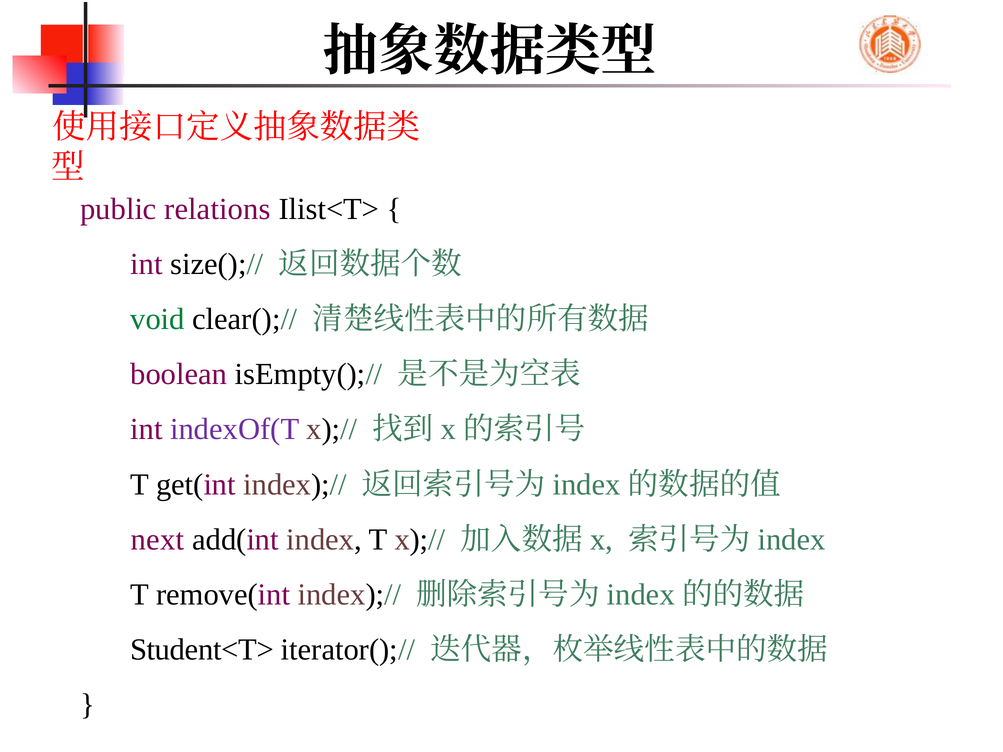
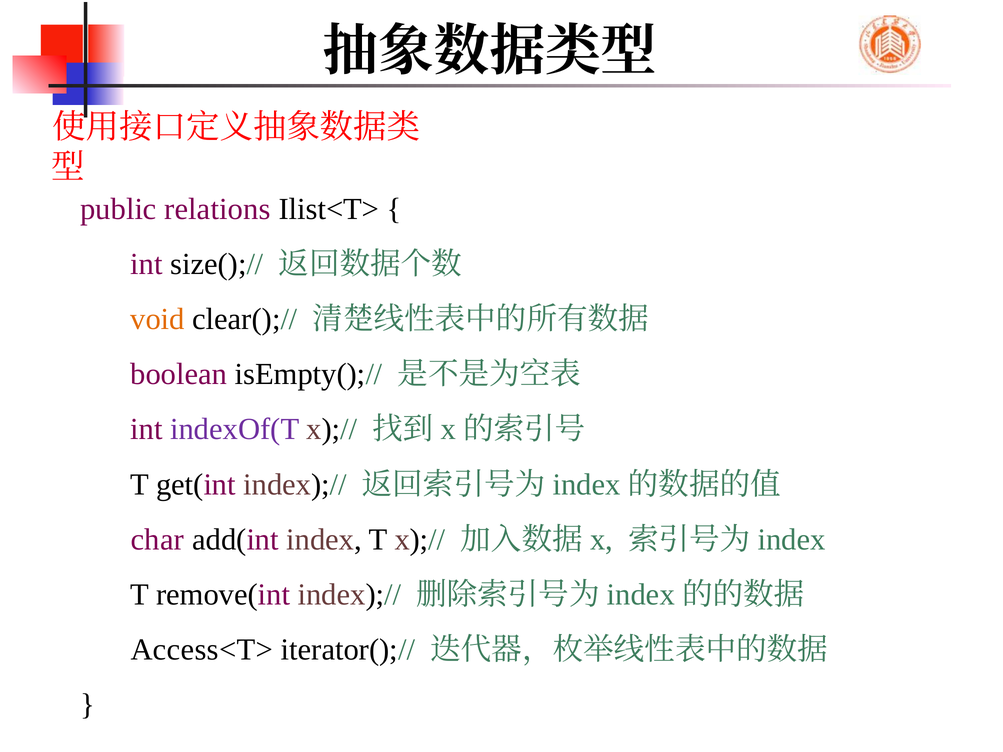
void colour: green -> orange (158, 319)
next: next -> char (157, 540)
Student<T>: Student<T> -> Access<T> (202, 650)
